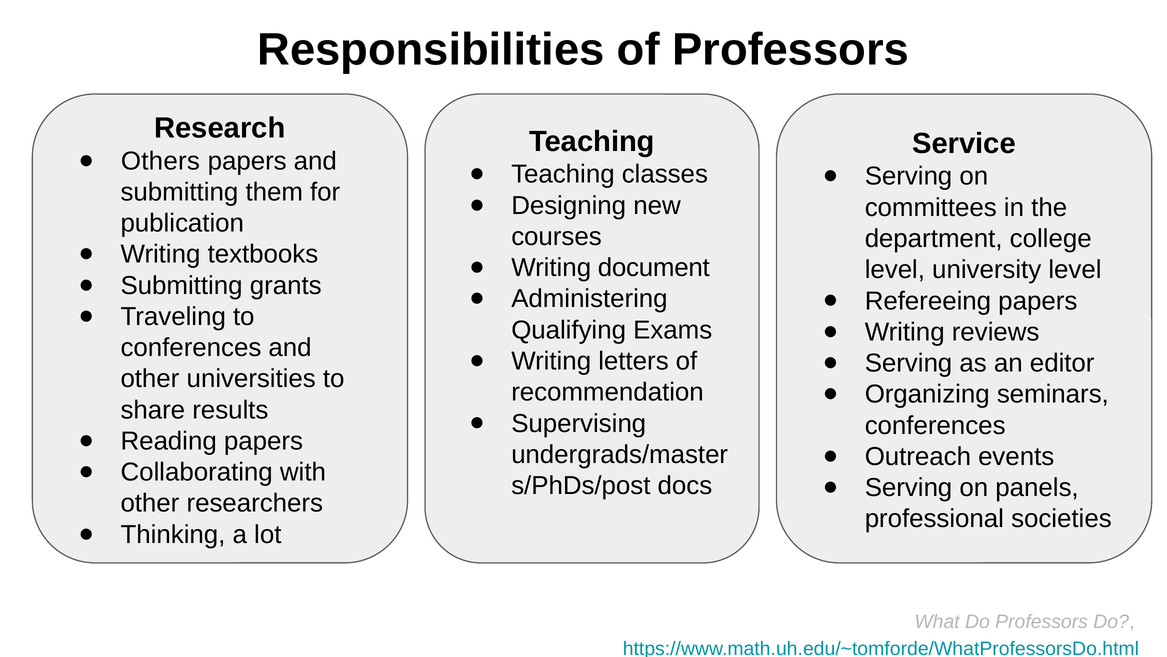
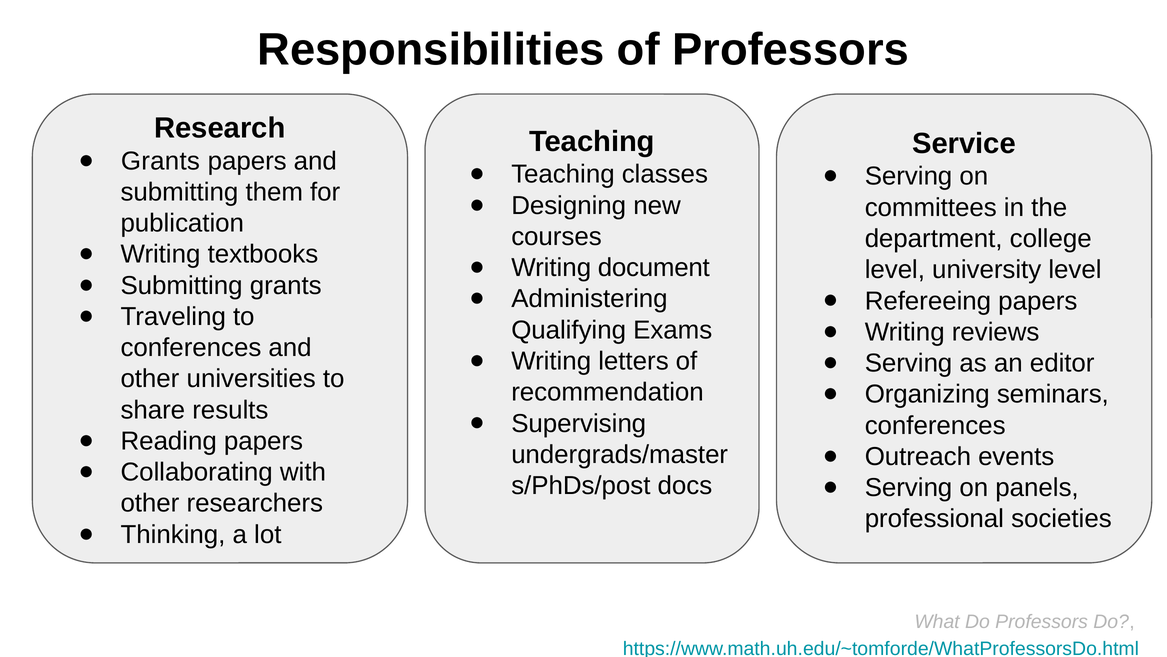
Others: Others -> Grants (160, 161)
